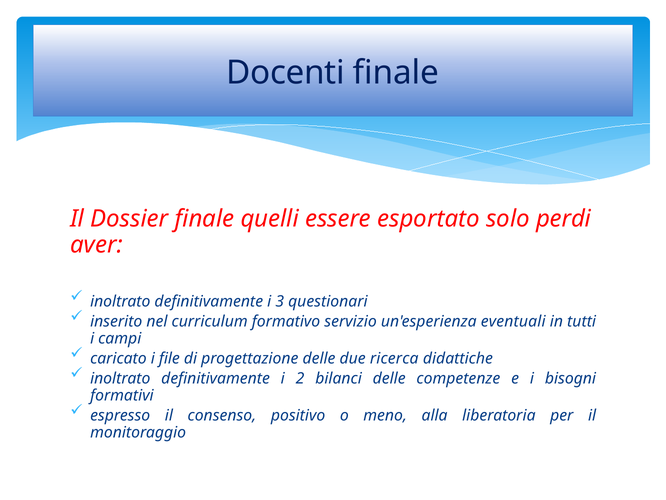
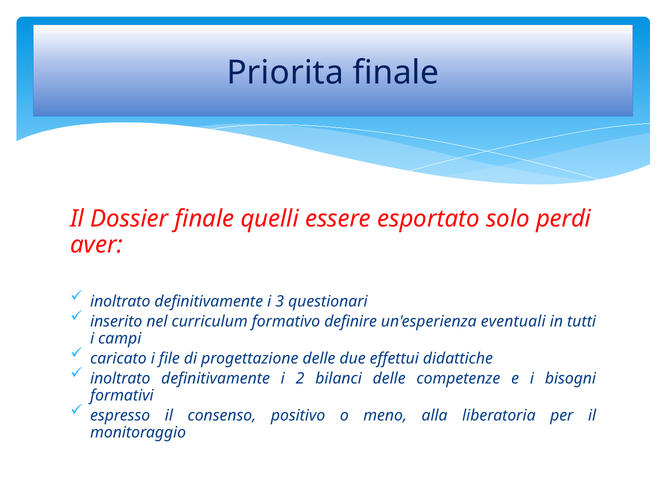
Docenti: Docenti -> Priorita (285, 73)
servizio: servizio -> definire (351, 321)
ricerca: ricerca -> effettui (394, 358)
